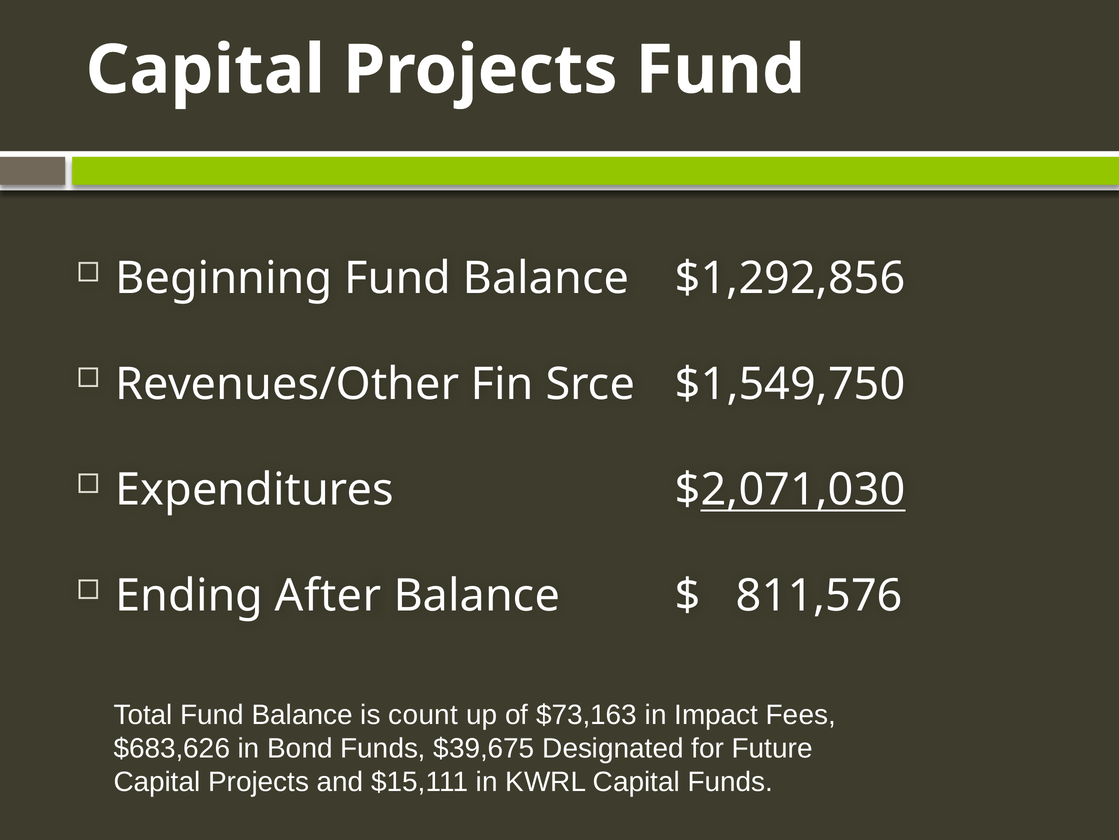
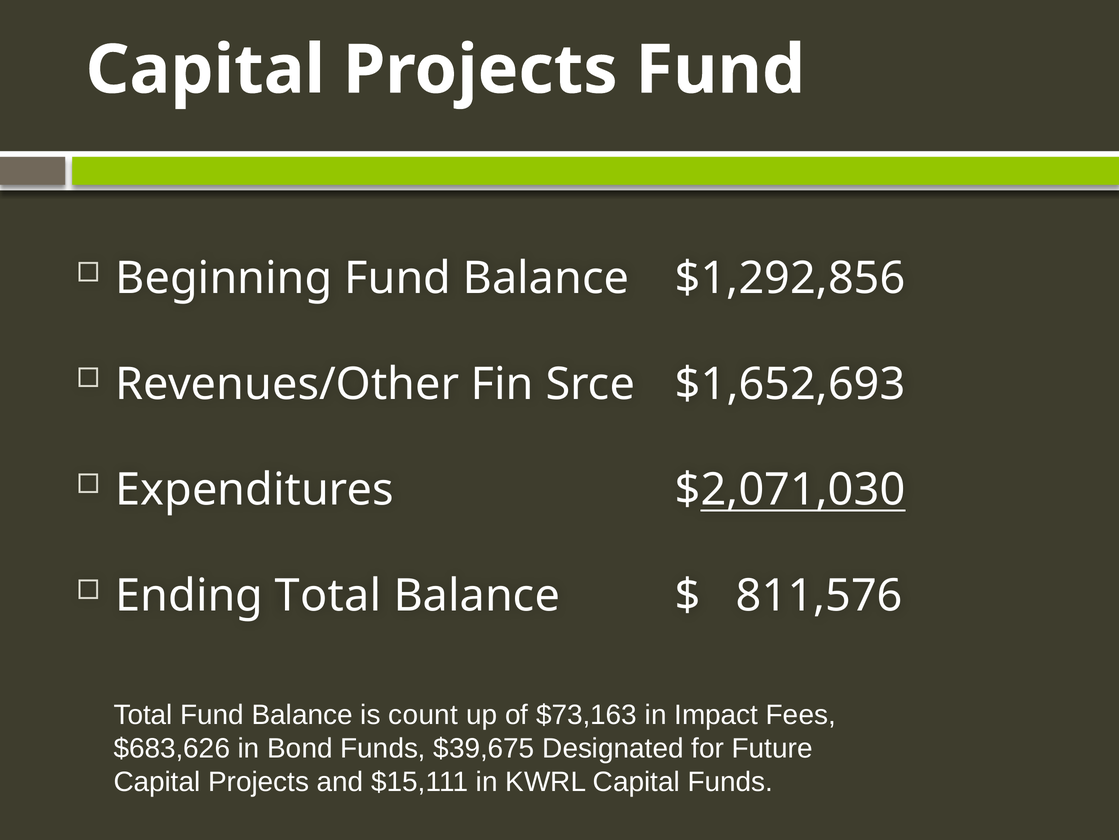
$1,549,750: $1,549,750 -> $1,652,693 (790, 384)
Ending After: After -> Total (328, 595)
